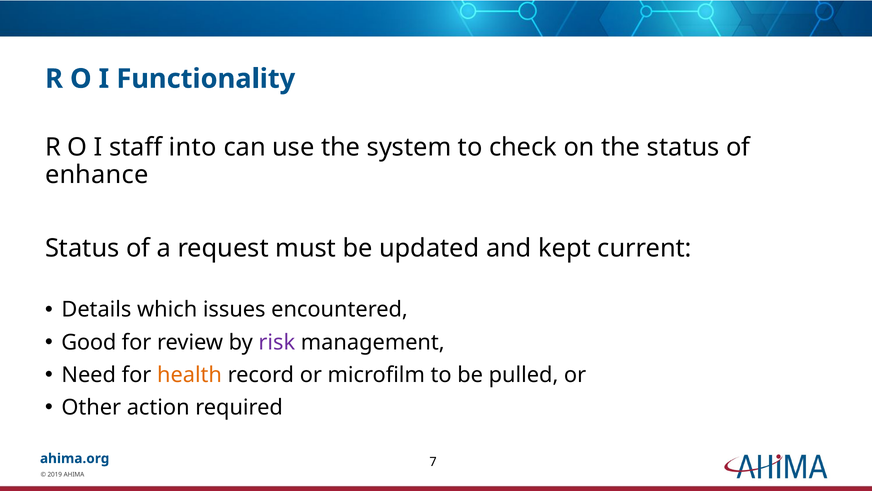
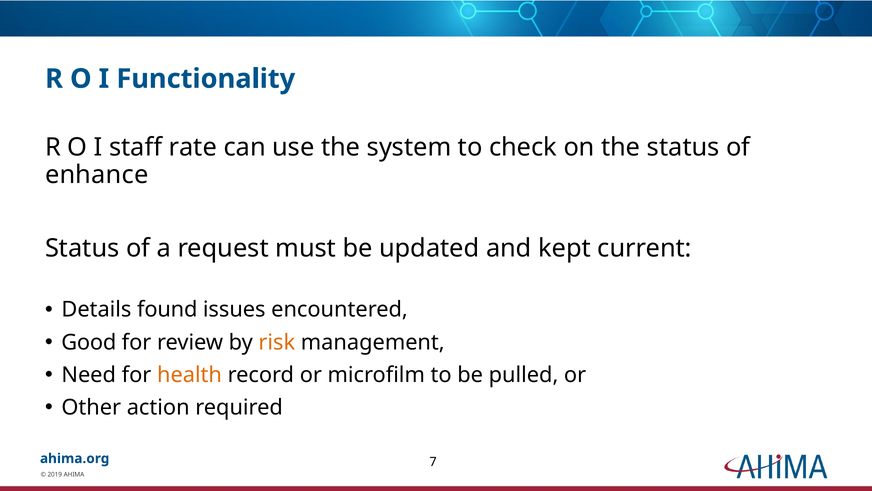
into: into -> rate (193, 147)
which: which -> found (167, 309)
risk colour: purple -> orange (277, 342)
